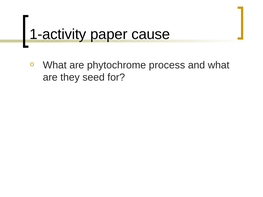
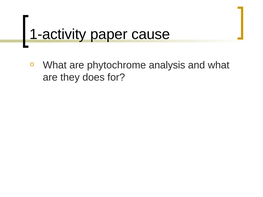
process: process -> analysis (167, 65)
seed: seed -> does (94, 77)
